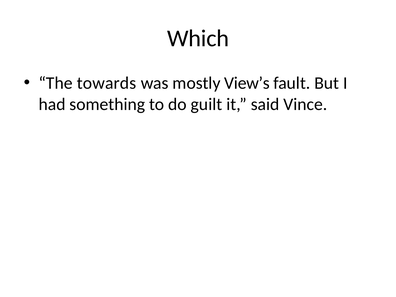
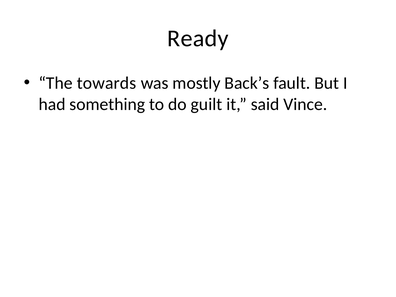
Which: Which -> Ready (198, 38)
View’s: View’s -> Back’s (247, 83)
